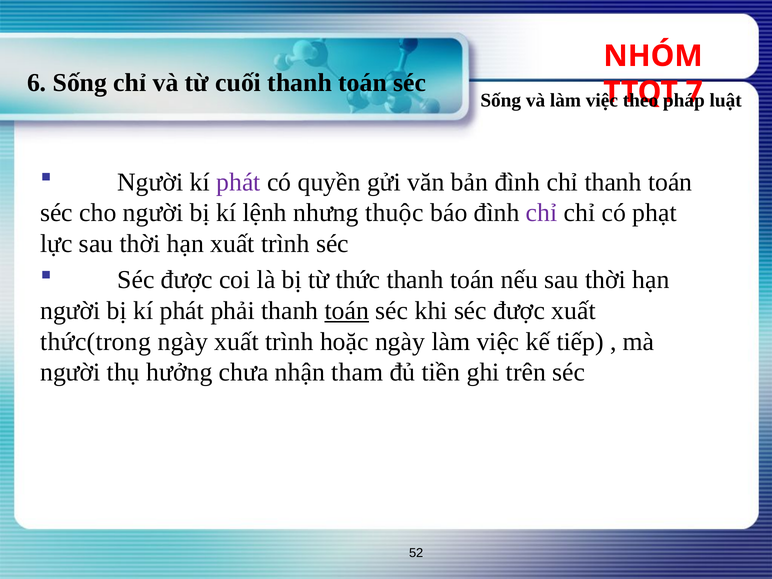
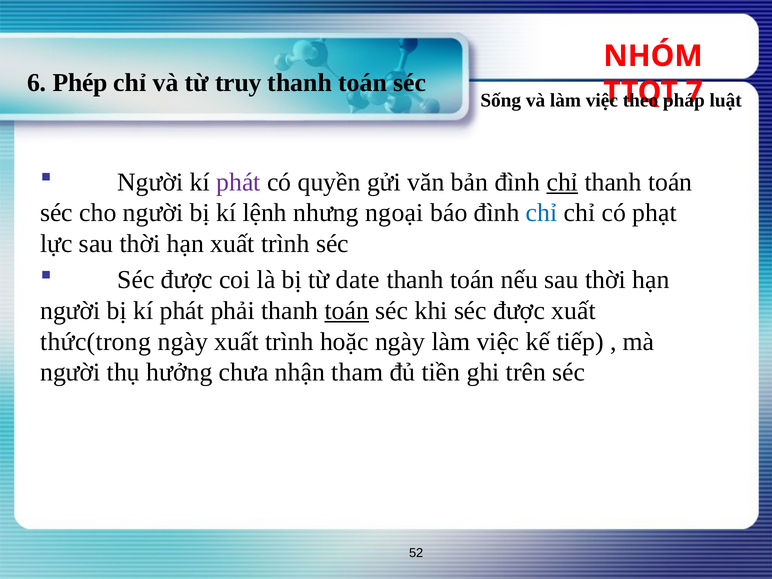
6 Sống: Sống -> Phép (80, 83)
cuối: cuối -> truy (238, 83)
chỉ underline: none -> present (562, 182)
thuộc: thuộc -> ngoại (394, 213)
chỉ colour: purple -> blue (542, 213)
thức: thức -> date (358, 280)
